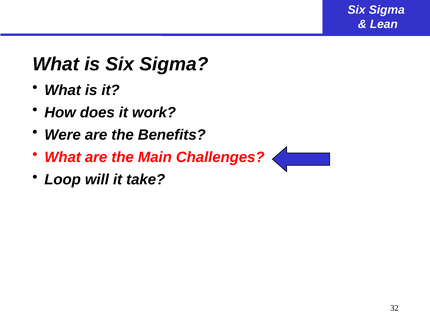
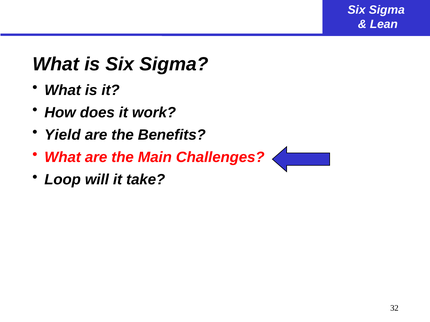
Were: Were -> Yield (63, 135)
